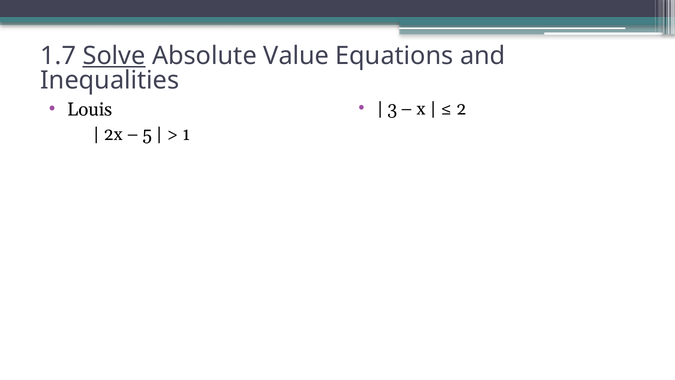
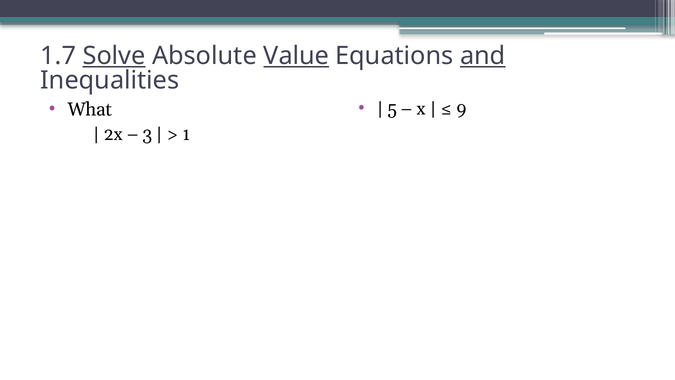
Value underline: none -> present (296, 56)
and underline: none -> present (483, 56)
3: 3 -> 5 (392, 109)
2: 2 -> 9 (461, 109)
Louis: Louis -> What (90, 110)
5: 5 -> 3 (147, 134)
